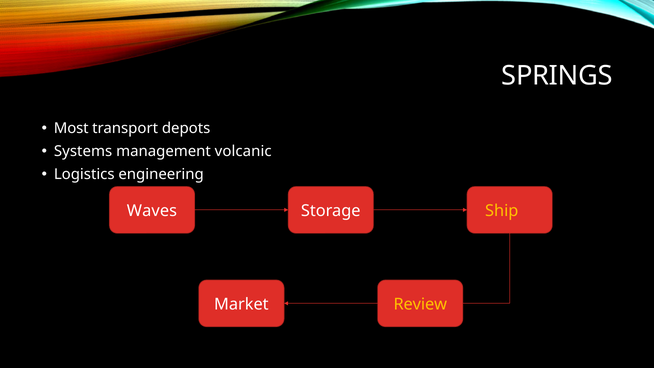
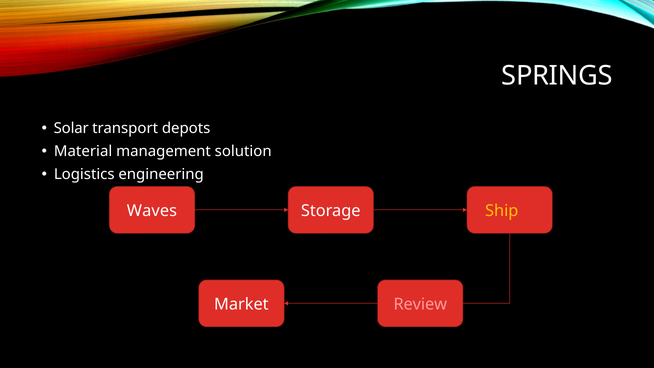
Most: Most -> Solar (71, 128)
Systems: Systems -> Material (83, 151)
volcanic: volcanic -> solution (243, 151)
Review colour: yellow -> pink (420, 304)
